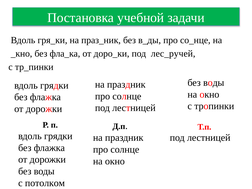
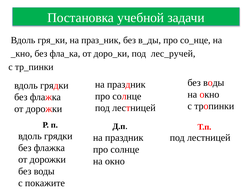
потолком: потолком -> покажите (45, 183)
